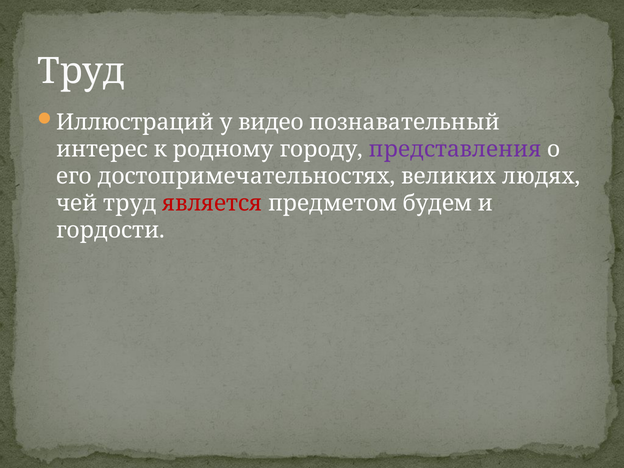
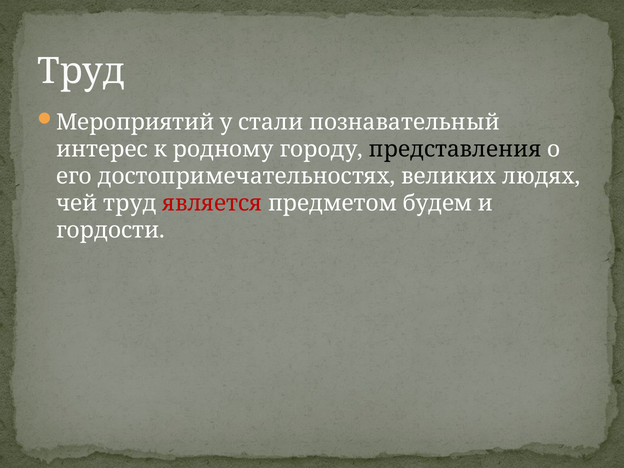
Иллюстраций: Иллюстраций -> Мероприятий (135, 122)
видео: видео -> стали (271, 122)
представления colour: purple -> black (455, 149)
